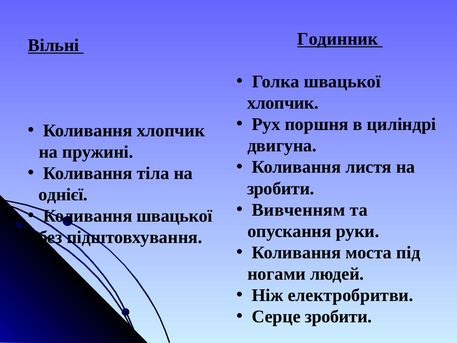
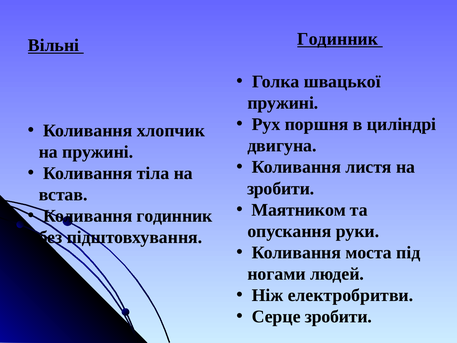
хлопчик: хлопчик -> пружині (283, 103)
однієї: однієї -> встав (63, 195)
Вивченням: Вивченням -> Маятником (299, 210)
Коливання швацької: швацької -> годинник (174, 216)
